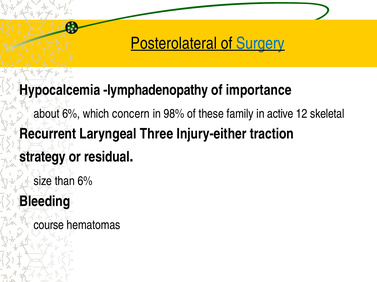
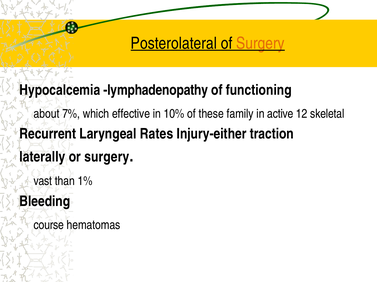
Surgery colour: blue -> orange (260, 44)
importance: importance -> functioning (259, 90)
about 6%: 6% -> 7% (71, 114)
concern: concern -> effective (131, 114)
98%: 98% -> 10% (174, 114)
Three: Three -> Rates (157, 134)
strategy: strategy -> laterally (42, 157)
or residual: residual -> surgery (107, 157)
size: size -> vast (43, 181)
than 6%: 6% -> 1% (85, 181)
